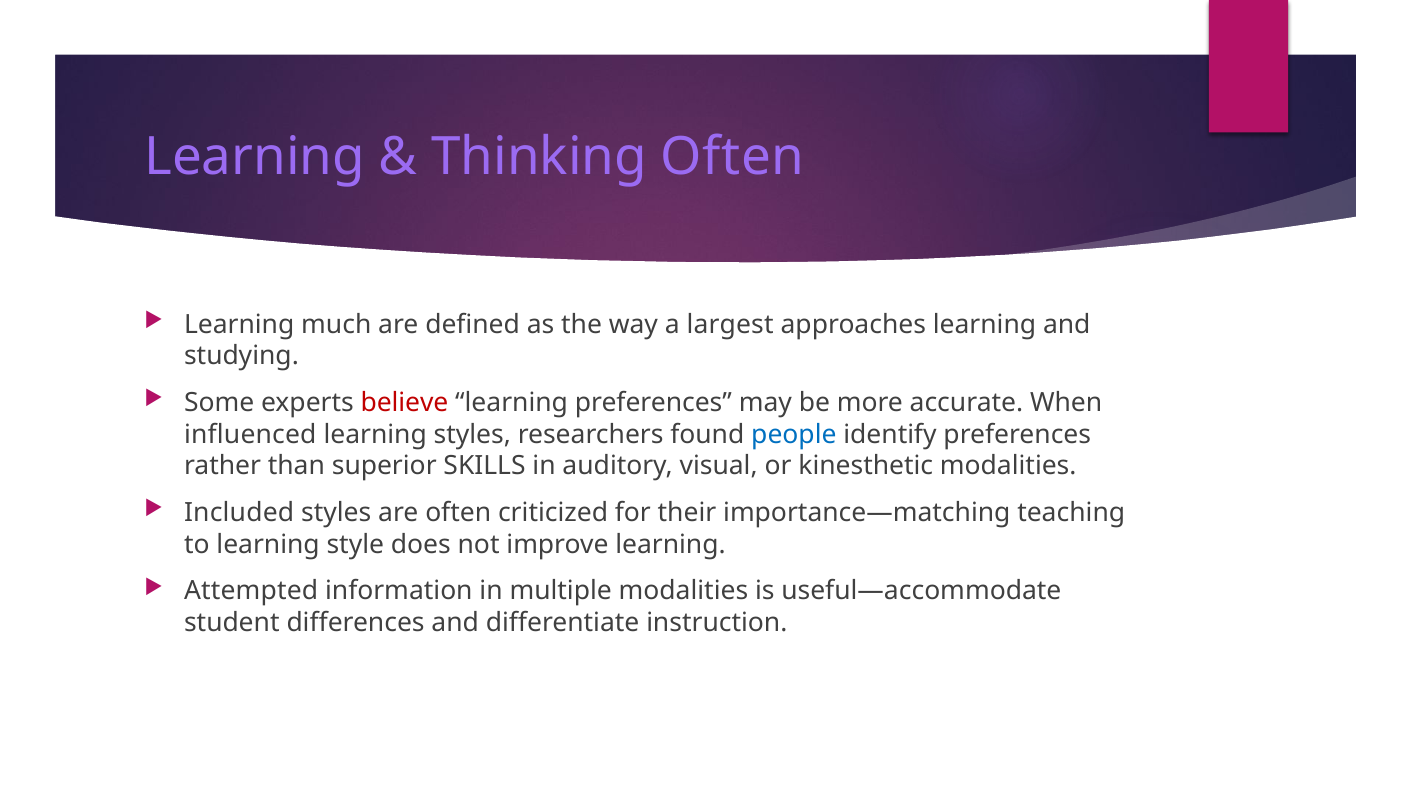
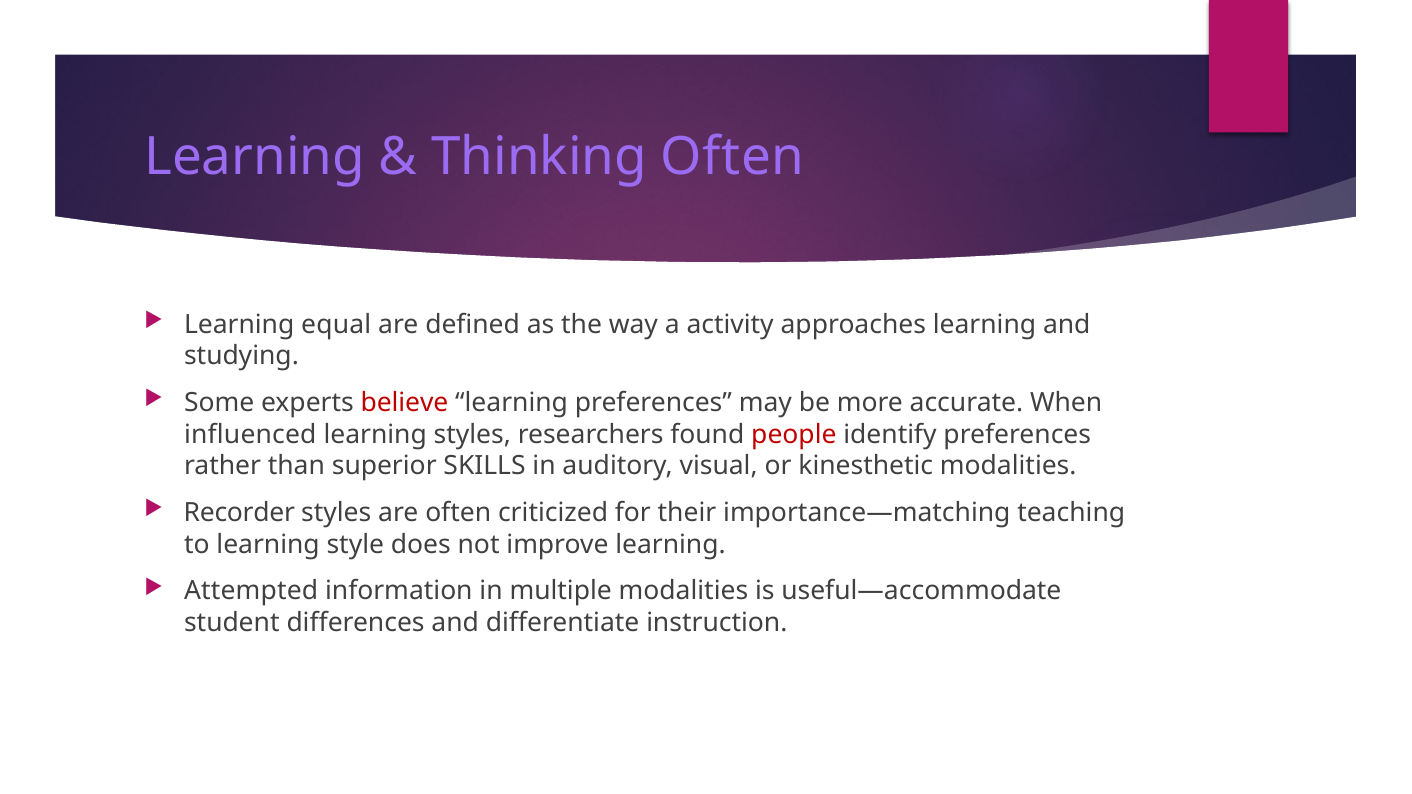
much: much -> equal (336, 325)
largest: largest -> activity (730, 325)
people colour: blue -> red (794, 435)
Included: Included -> Recorder (239, 513)
